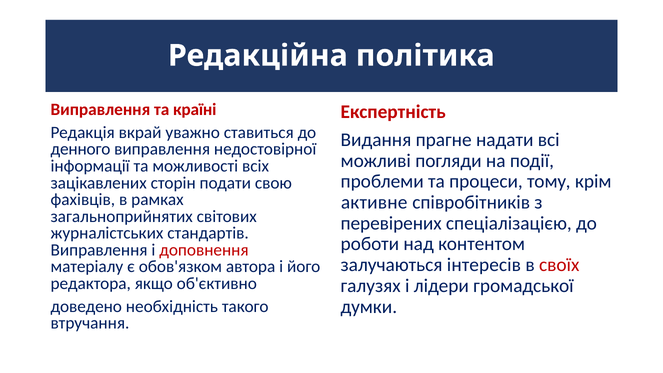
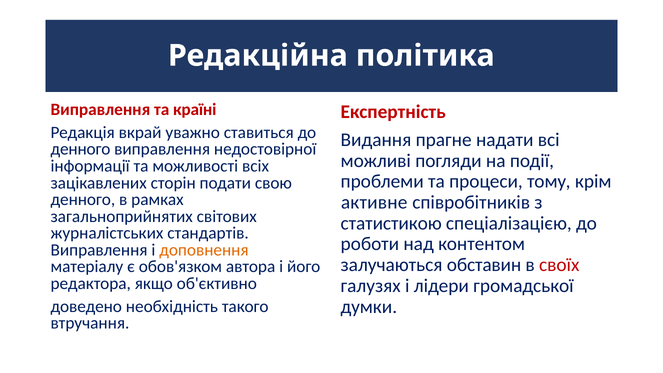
фахівців: фахівців -> денного (83, 200)
перевірених: перевірених -> статистикою (391, 223)
доповнення colour: red -> orange (204, 250)
інтересів: інтересів -> обставин (484, 265)
